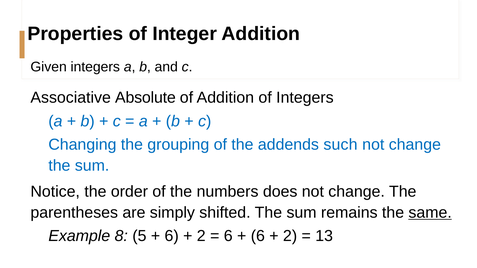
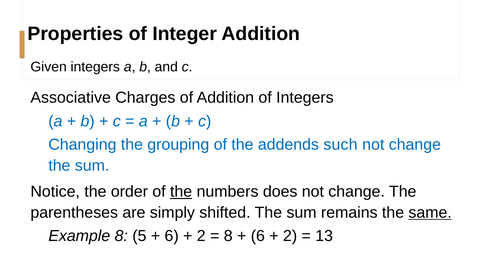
Absolute: Absolute -> Charges (145, 98)
the underline: none -> present (181, 192)
6: 6 -> 8 (228, 236)
